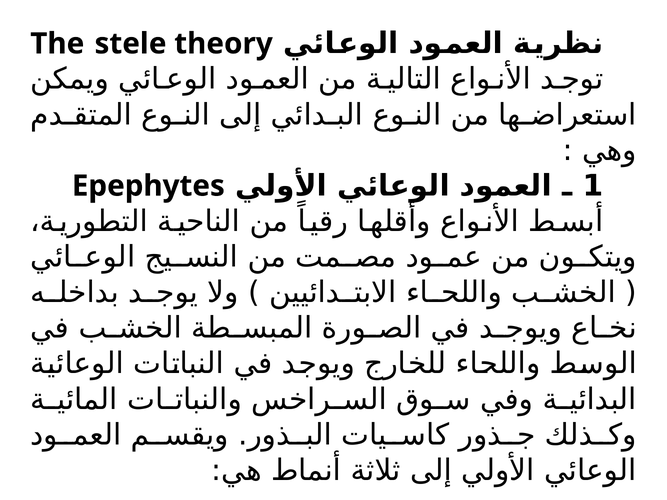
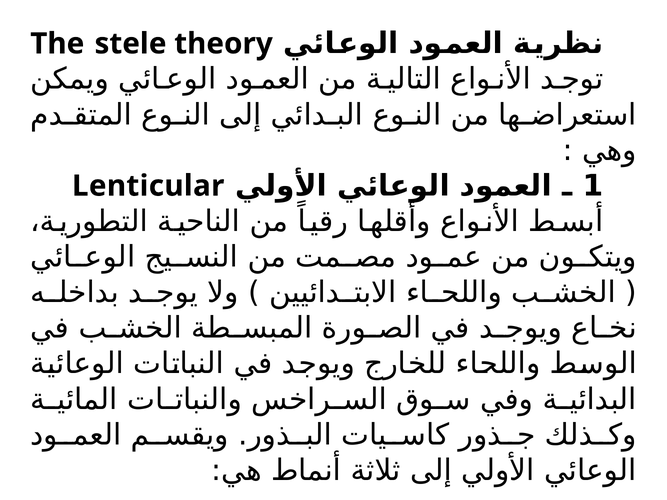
Epephytes: Epephytes -> Lenticular (148, 186)
